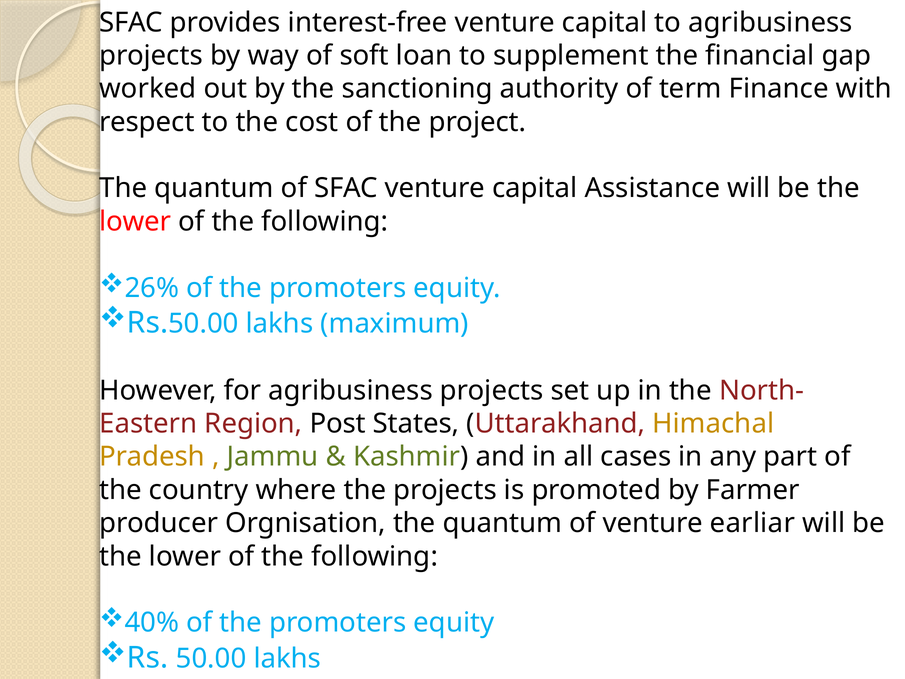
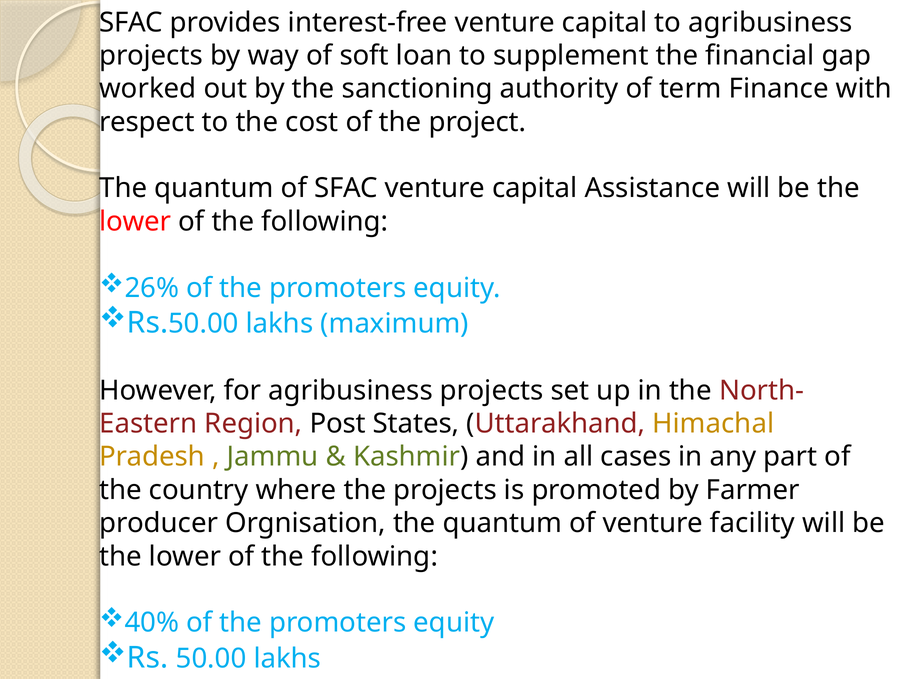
earliar: earliar -> facility (752, 523)
